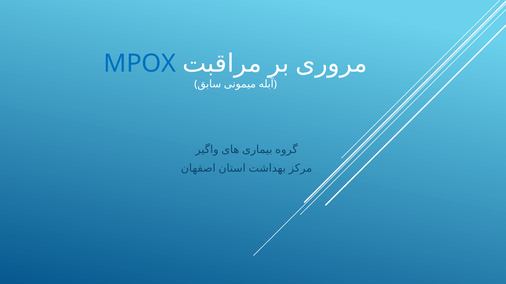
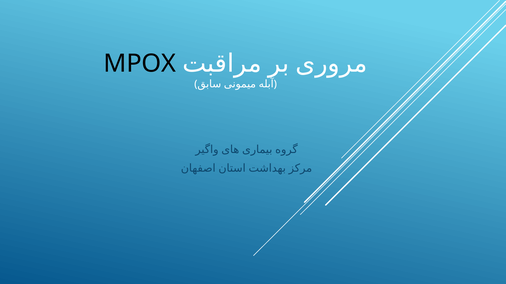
MPOX colour: blue -> black (140, 64)
